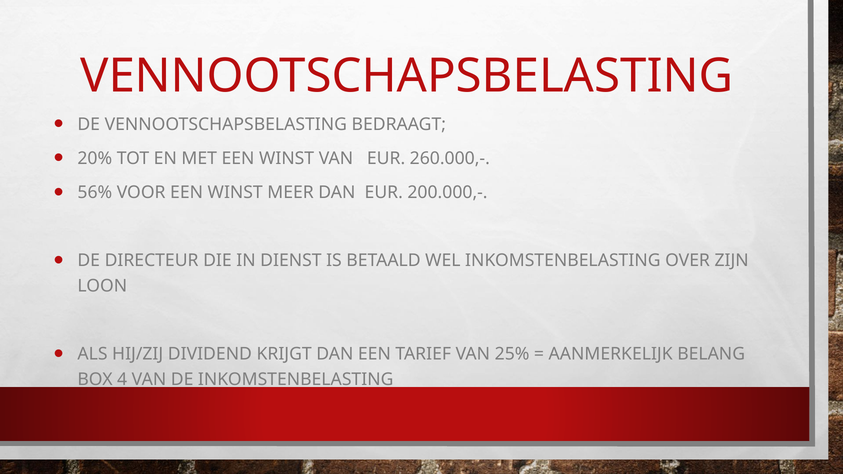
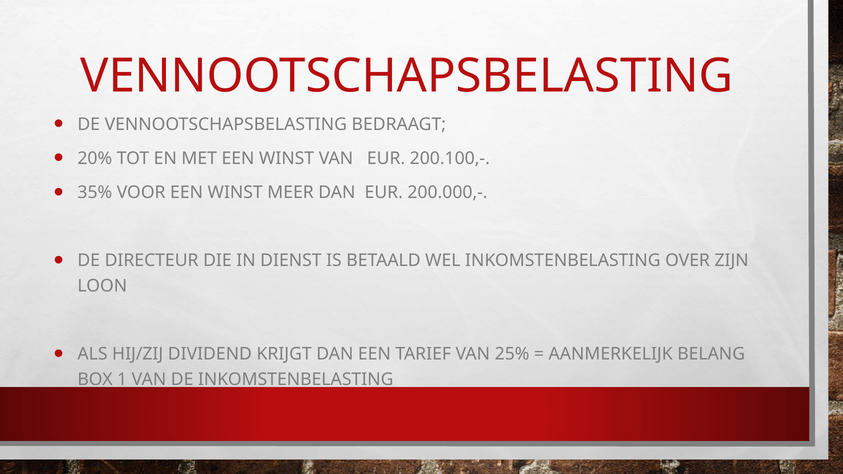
260.000,-: 260.000,- -> 200.100,- (450, 158)
56%: 56% -> 35% (95, 193)
4: 4 -> 1 (122, 379)
